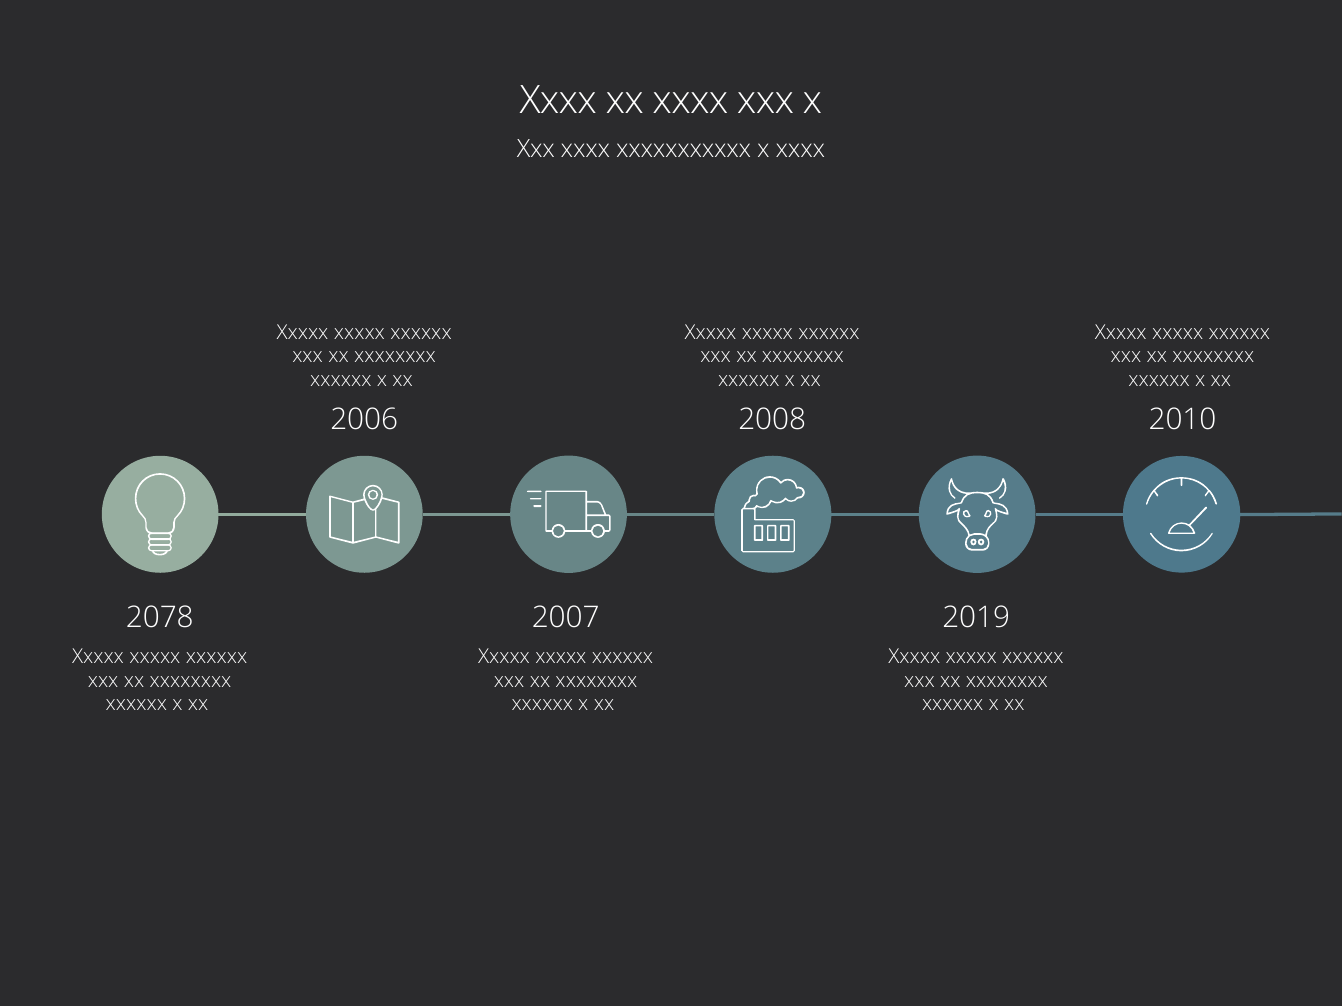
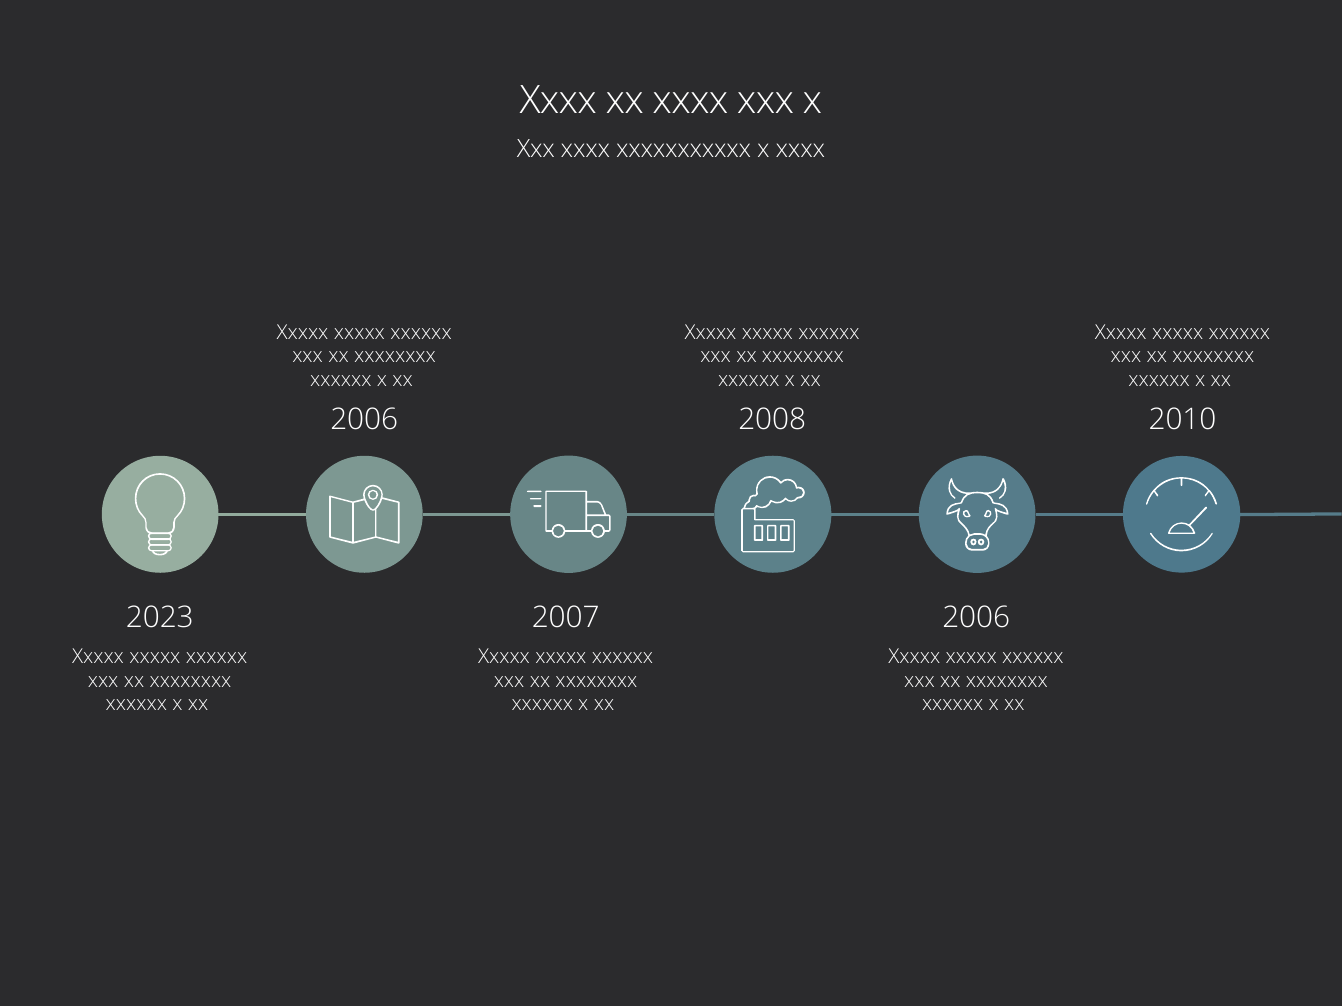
2078: 2078 -> 2023 (160, 618)
2019: 2019 -> 2006 (976, 618)
